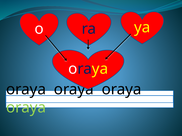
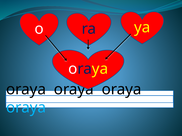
oraya colour: light green -> light blue (26, 108)
